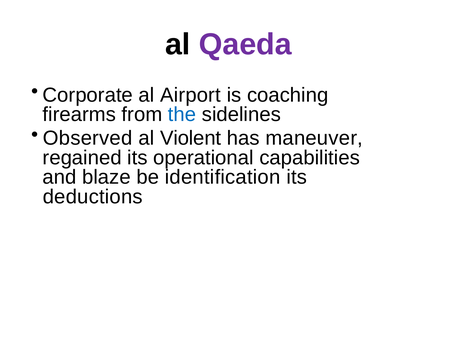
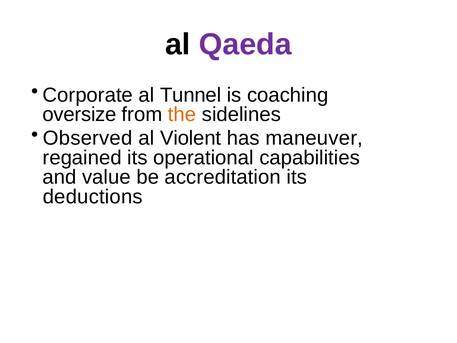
Airport: Airport -> Tunnel (191, 95)
firearms: firearms -> oversize (79, 114)
the colour: blue -> orange (182, 114)
blaze: blaze -> value (106, 177)
identification: identification -> accreditation (223, 177)
